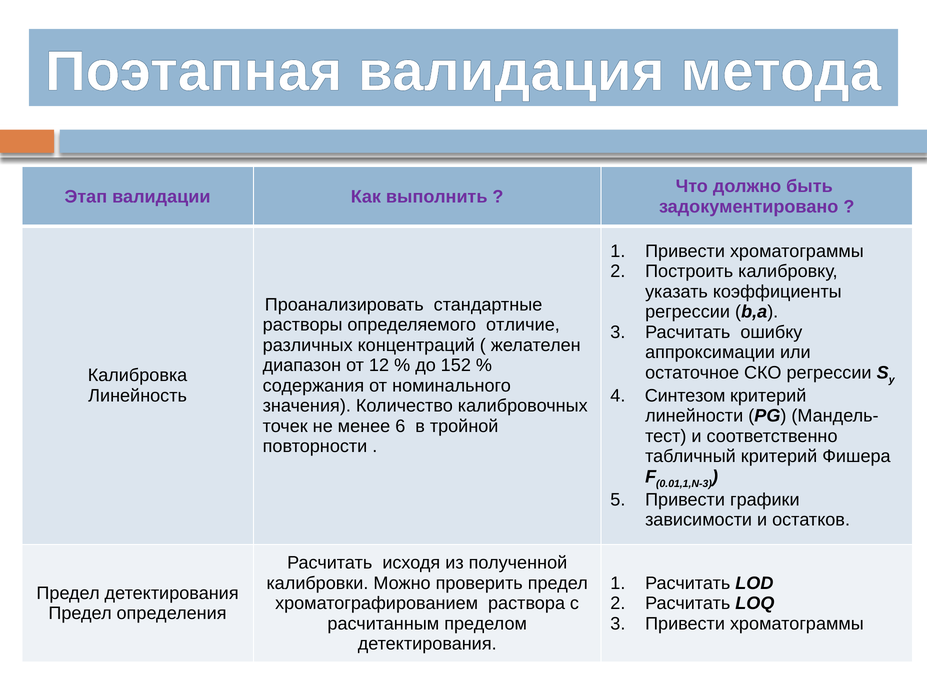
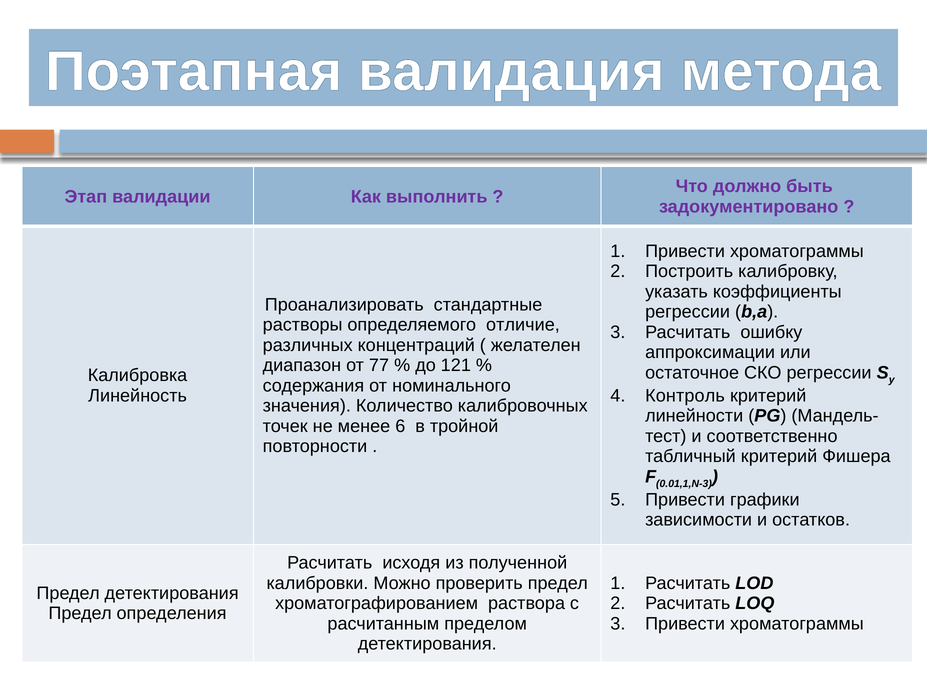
12: 12 -> 77 (379, 365)
152: 152 -> 121 (456, 365)
Синтезом: Синтезом -> Контроль (685, 396)
